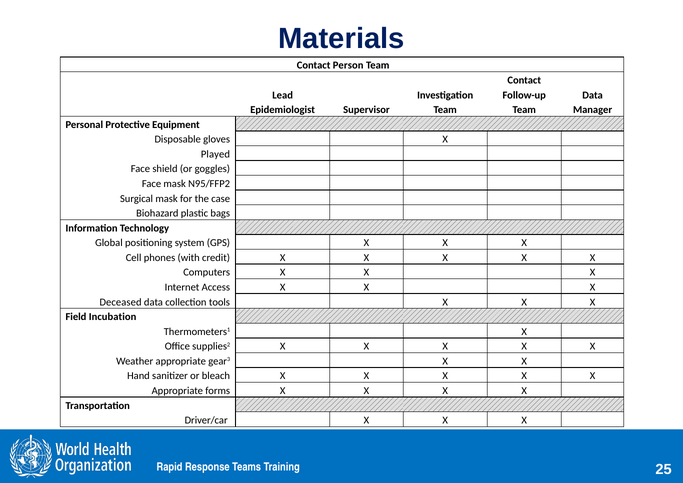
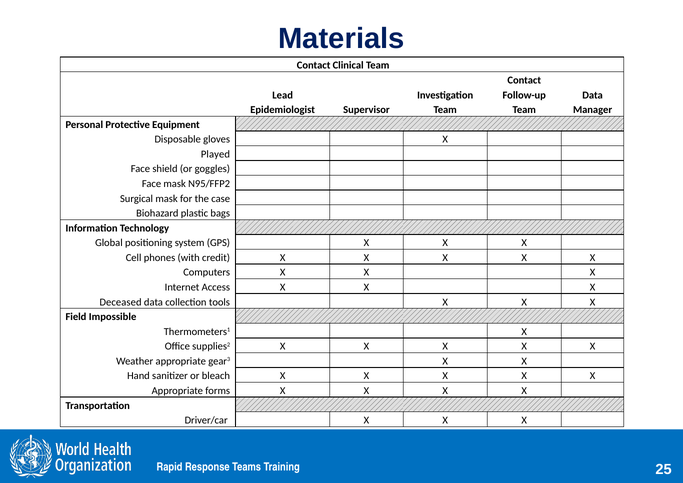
Person: Person -> Clinical (348, 65)
Incubation: Incubation -> Impossible (113, 317)
